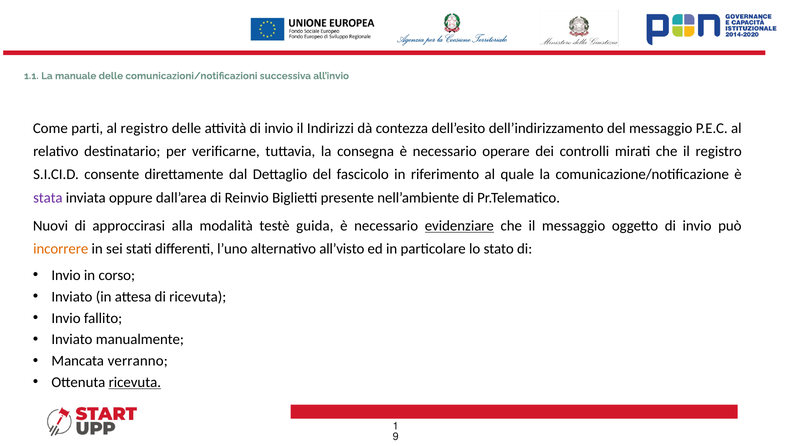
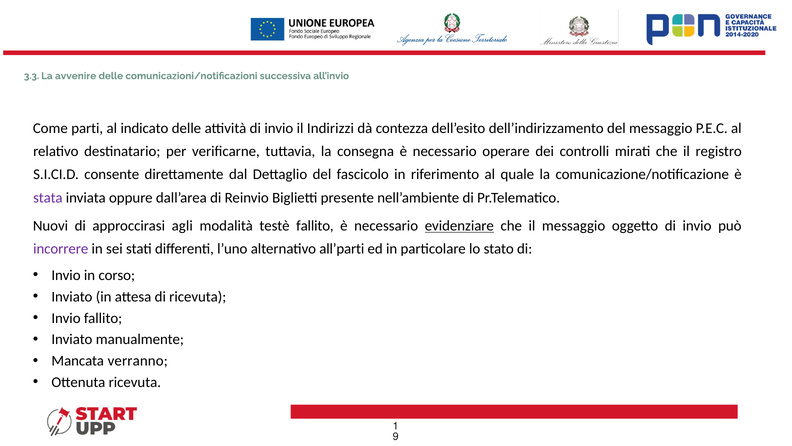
1.1: 1.1 -> 3.3 (31, 76)
manuale: manuale -> avvenire (76, 76)
al registro: registro -> indicato (144, 128)
alla: alla -> agli (182, 226)
testè guida: guida -> fallito (315, 226)
incorrere colour: orange -> purple (61, 249)
all’visto: all’visto -> all’parti (342, 249)
ricevuta underline: present -> none (135, 382)
